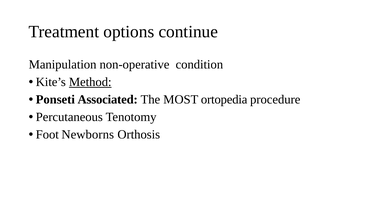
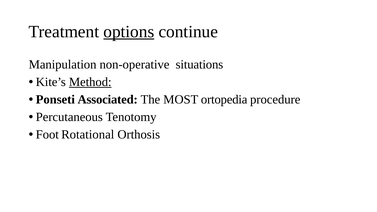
options underline: none -> present (129, 32)
condition: condition -> situations (199, 65)
Newborns: Newborns -> Rotational (88, 135)
